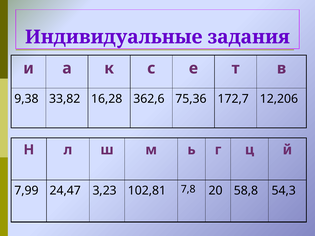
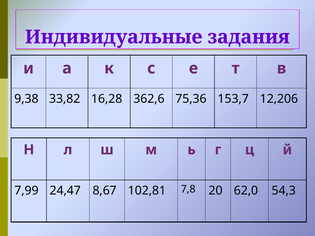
172,7: 172,7 -> 153,7 (233, 99)
3,23: 3,23 -> 8,67 (105, 191)
58,8: 58,8 -> 62,0 (246, 191)
